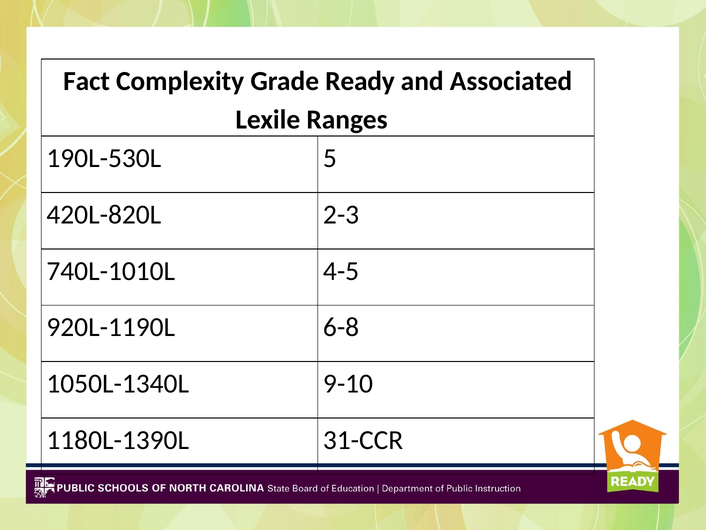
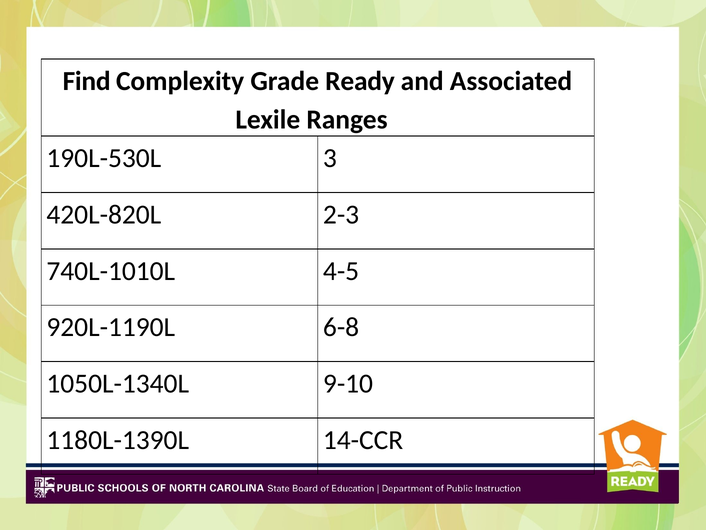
Fact: Fact -> Find (87, 81)
5: 5 -> 3 (330, 158)
31-CCR: 31-CCR -> 14-CCR (363, 440)
